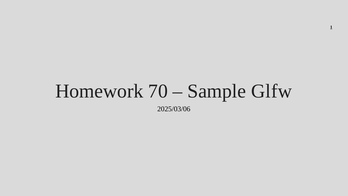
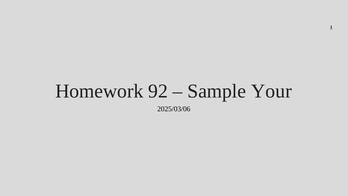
70: 70 -> 92 (158, 91)
Glfw: Glfw -> Your (271, 91)
